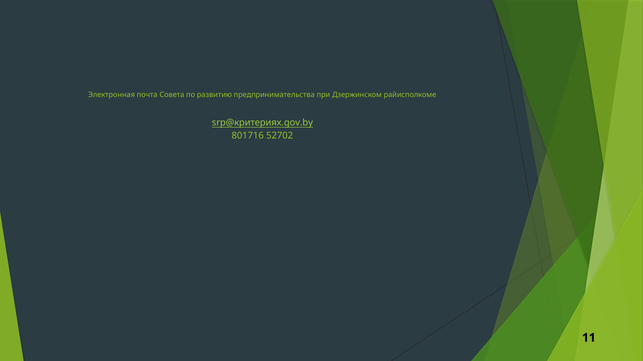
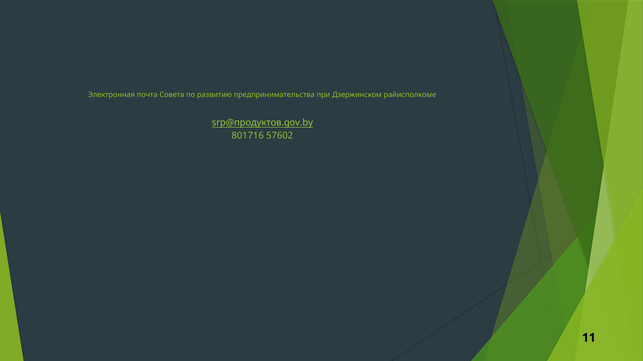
srp@критериях.gov.by: srp@критериях.gov.by -> srp@продуктов.gov.by (262, 123)
52702: 52702 -> 57602 (280, 136)
